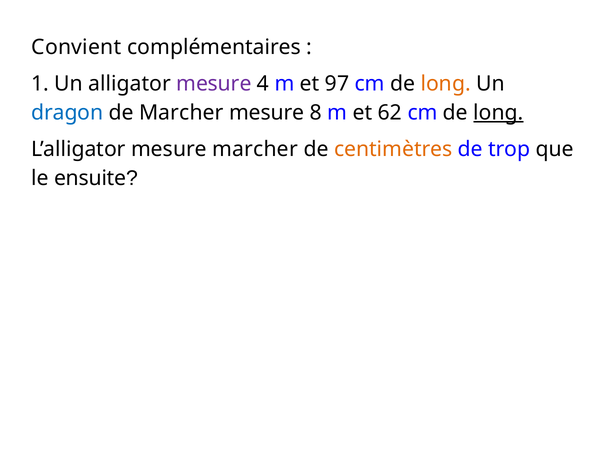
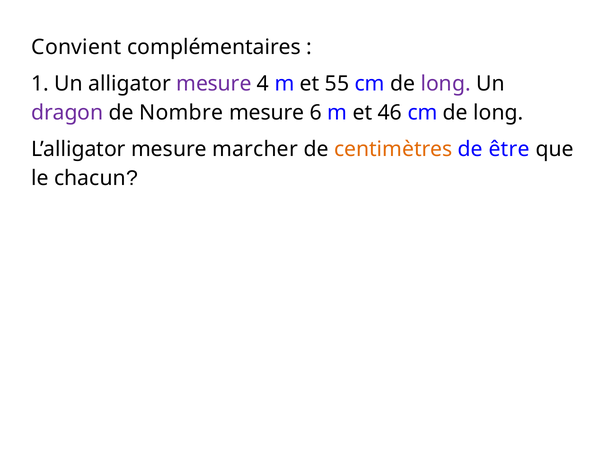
97: 97 -> 55 (337, 84)
long colour: orange -> purple (446, 84)
dragon colour: blue -> purple (67, 113)
de Marcher: Marcher -> Nombre (181, 113)
8: 8 -> 6 (316, 113)
62: 62 -> 46 (390, 113)
long underline: present -> none (498, 113)
trop: trop -> être (509, 149)
ensuite: ensuite -> chacun (90, 178)
